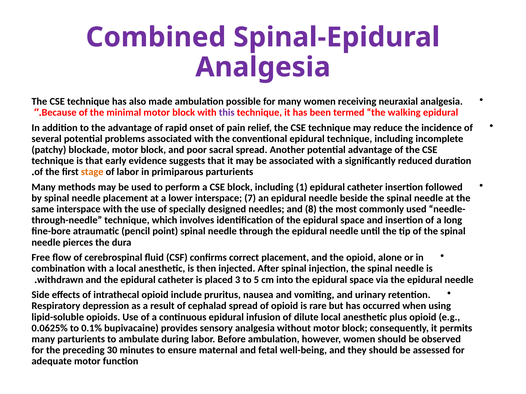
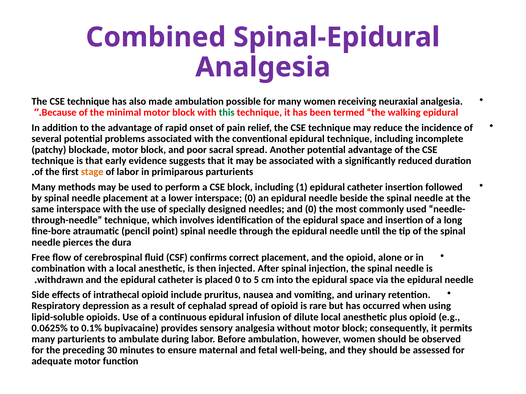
this colour: purple -> green (227, 113)
interspace 7: 7 -> 0 (250, 198)
and 8: 8 -> 0 (311, 209)
placed 3: 3 -> 0 (238, 280)
